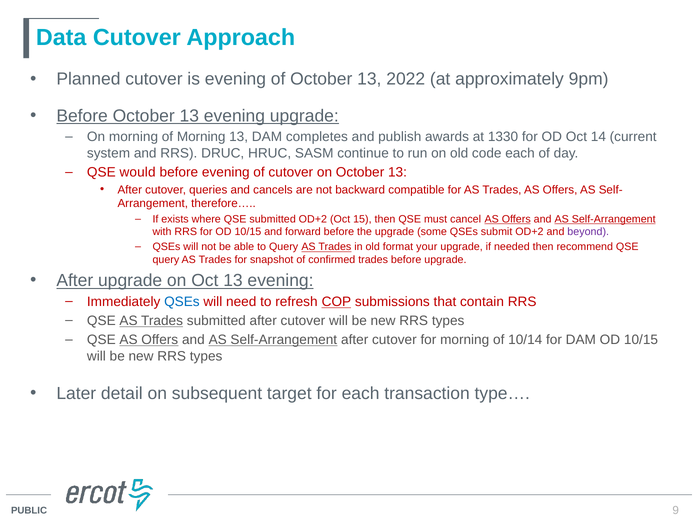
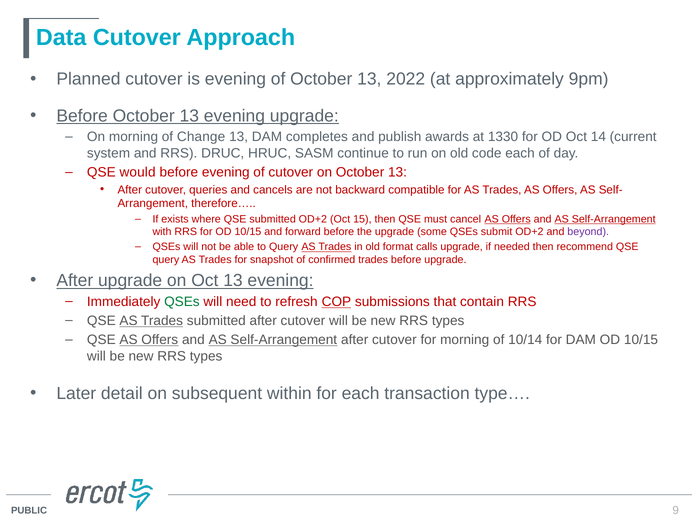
of Morning: Morning -> Change (201, 137)
your: your -> calls (427, 247)
QSEs colour: blue -> green (182, 302)
target: target -> within (289, 394)
